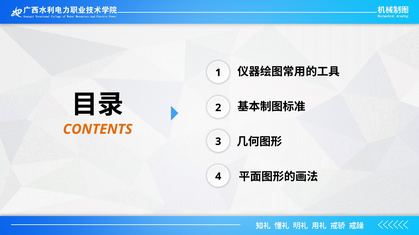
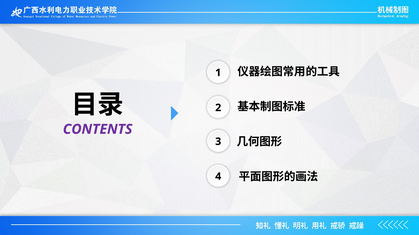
CONTENTS colour: orange -> purple (98, 130)
